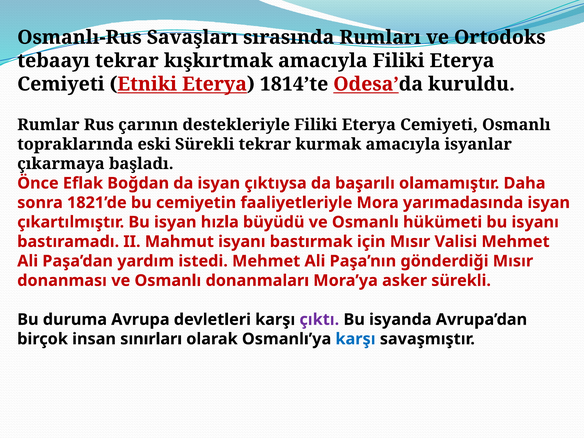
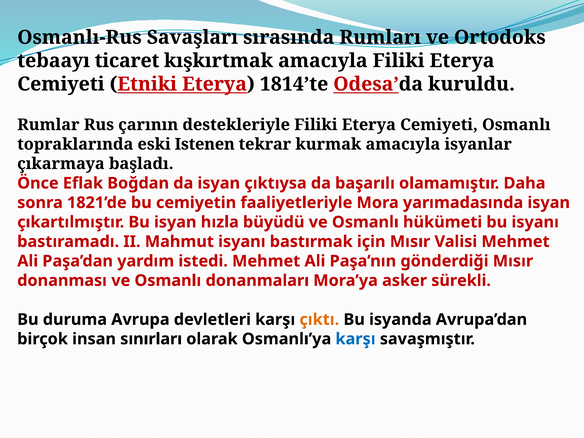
tebaayı tekrar: tekrar -> ticaret (127, 61)
eski Sürekli: Sürekli -> Istenen (205, 144)
çıktı colour: purple -> orange (319, 319)
